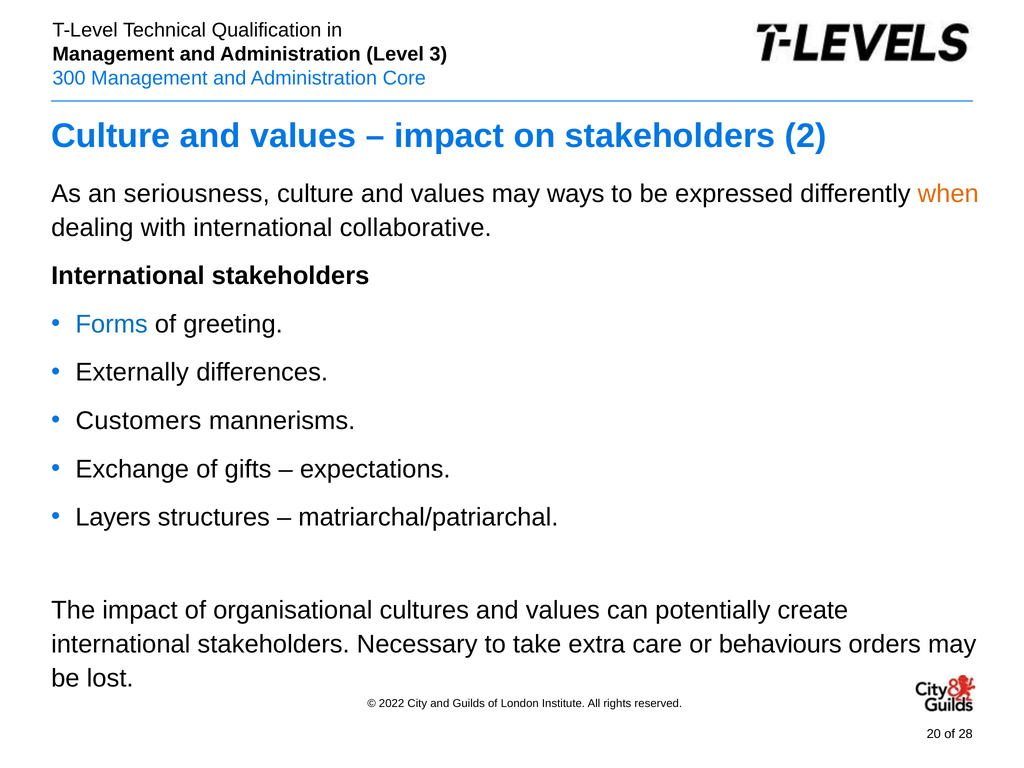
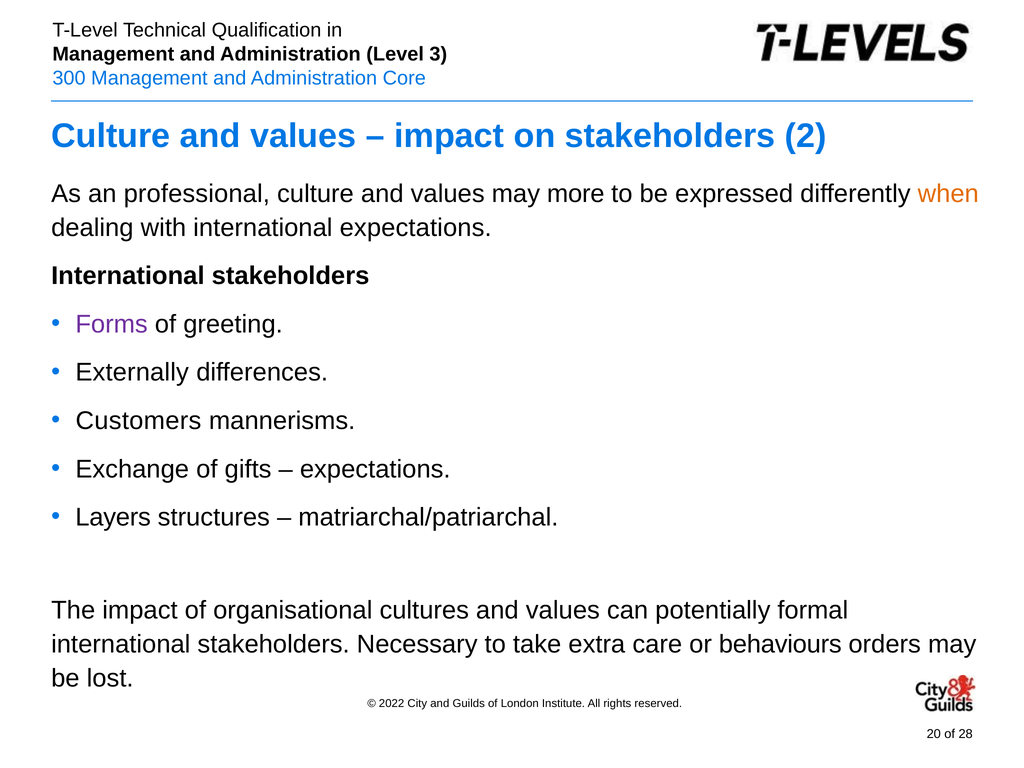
seriousness: seriousness -> professional (197, 194)
ways: ways -> more (576, 194)
international collaborative: collaborative -> expectations (416, 228)
Forms colour: blue -> purple (112, 324)
create: create -> formal (813, 610)
